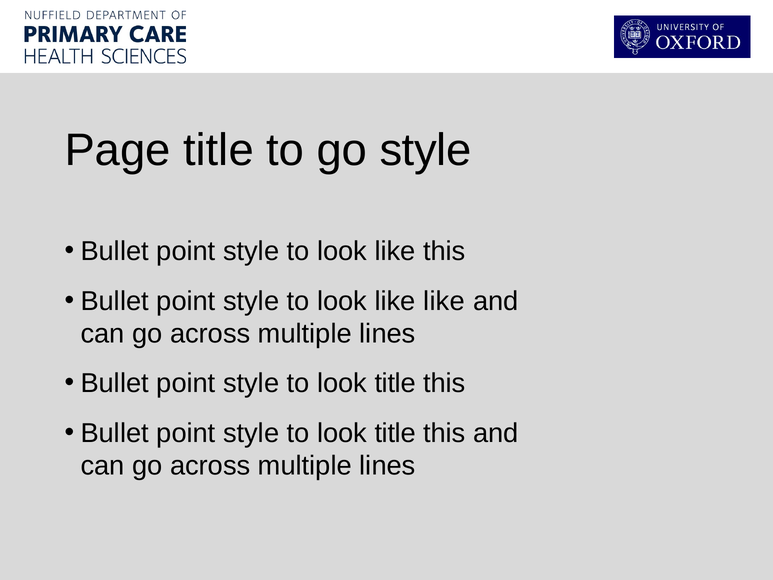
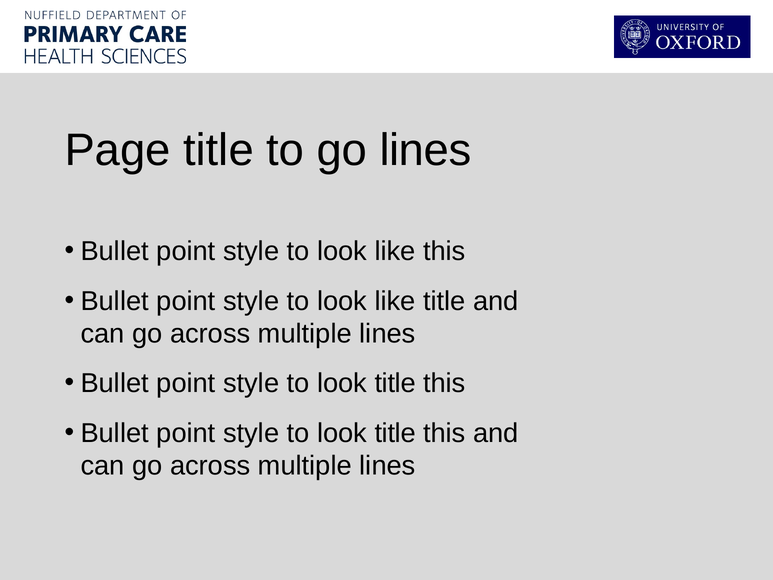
go style: style -> lines (425, 150)
like like: like -> title (444, 301)
